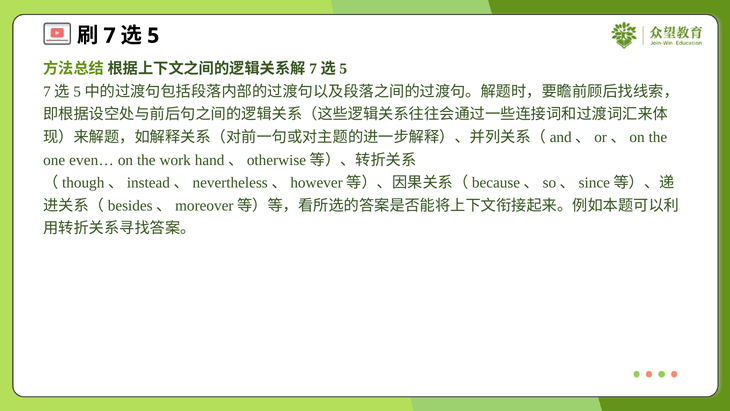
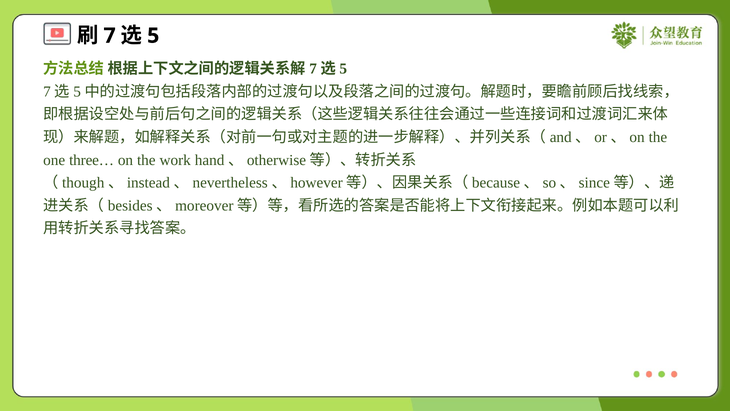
even…: even… -> three… (92, 160)
